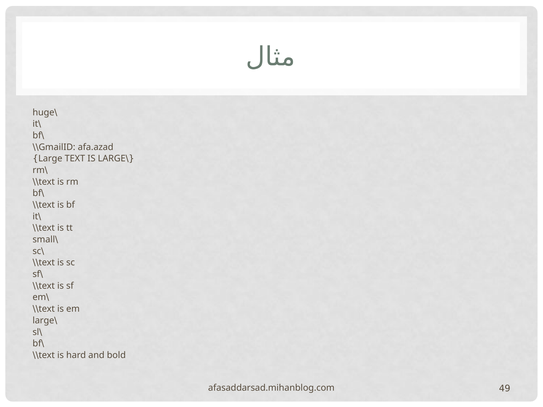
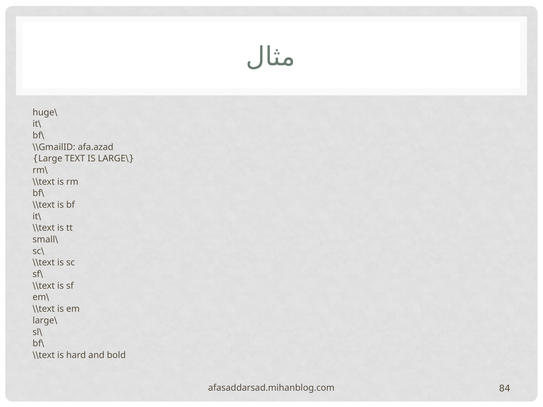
49: 49 -> 84 (505, 389)
